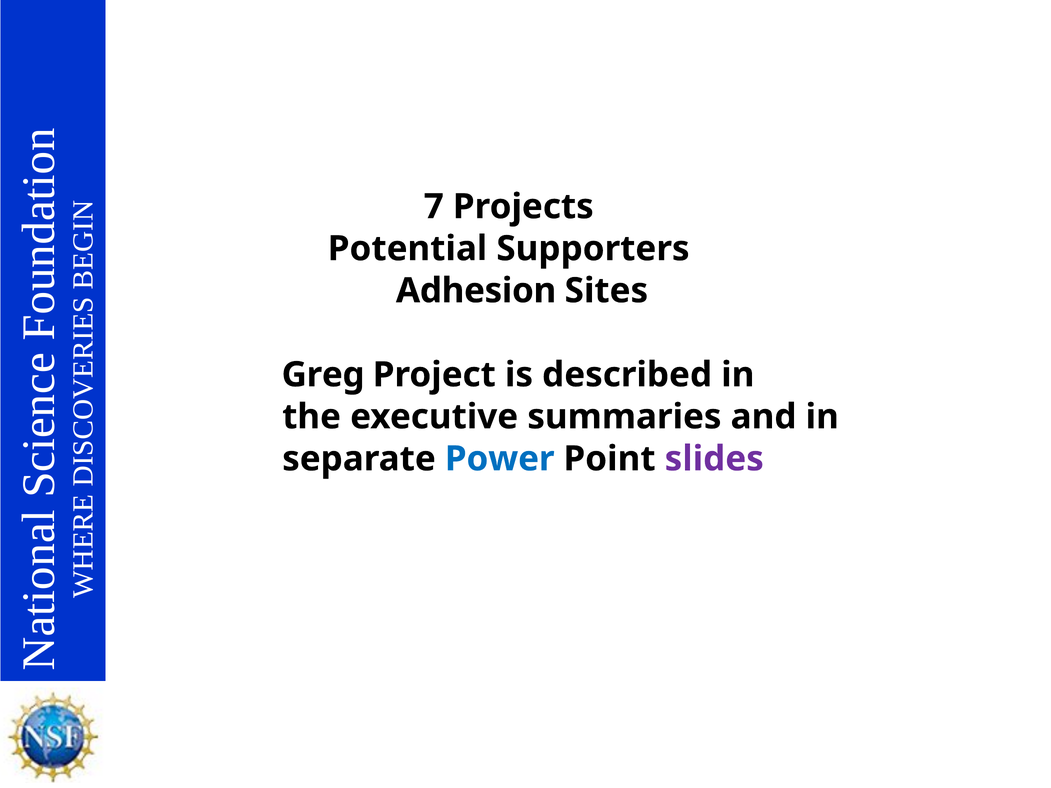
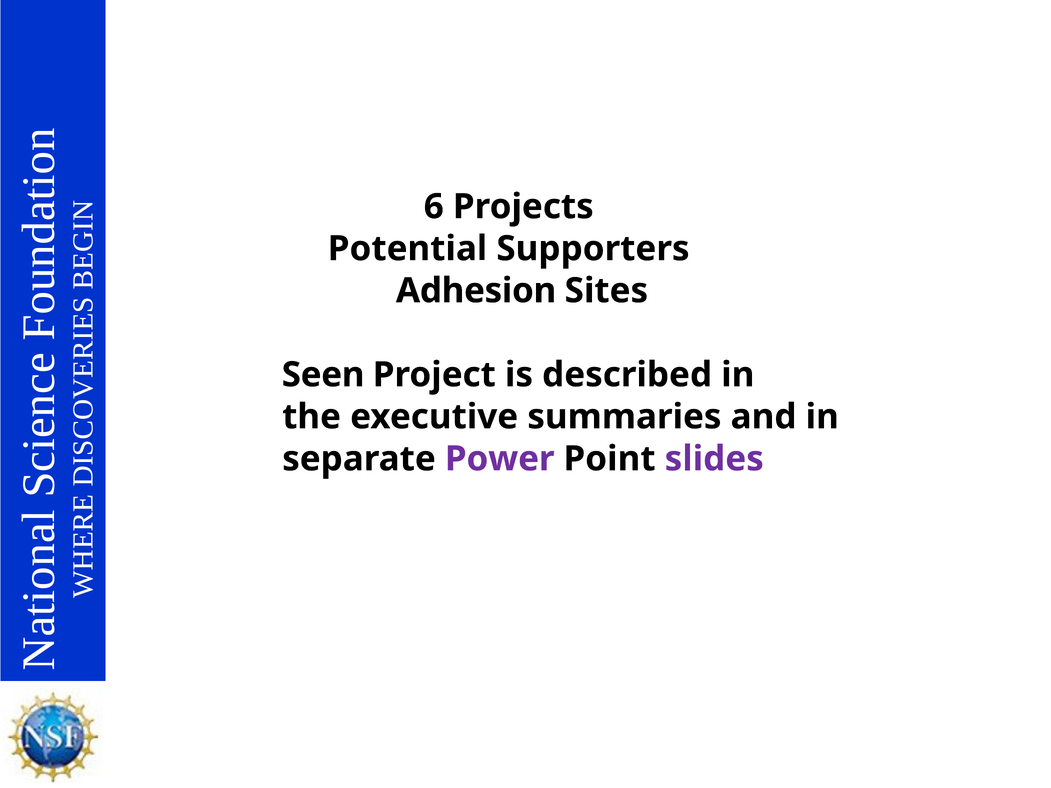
7: 7 -> 6 (434, 207)
Greg: Greg -> Seen (323, 375)
Power colour: blue -> purple (500, 459)
